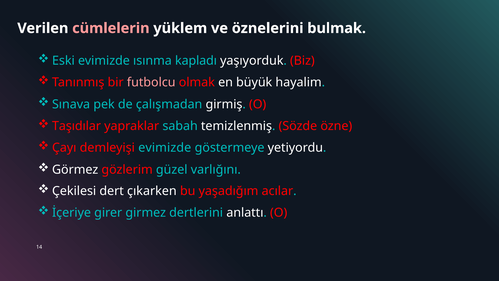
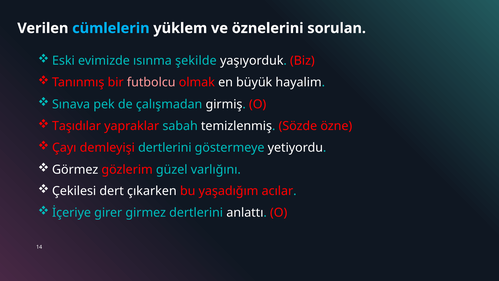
cümlelerin colour: pink -> light blue (111, 28)
bulmak: bulmak -> sorulan (337, 28)
kapladı: kapladı -> şekilde (196, 61)
demleyişi evimizde: evimizde -> dertlerini (165, 148)
